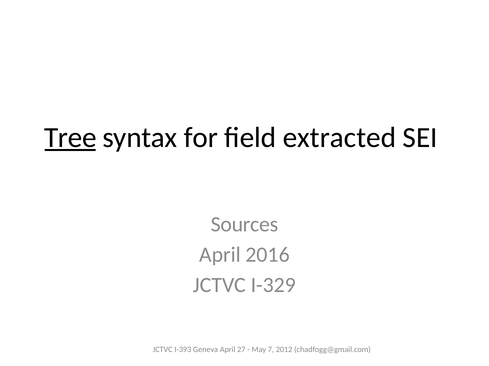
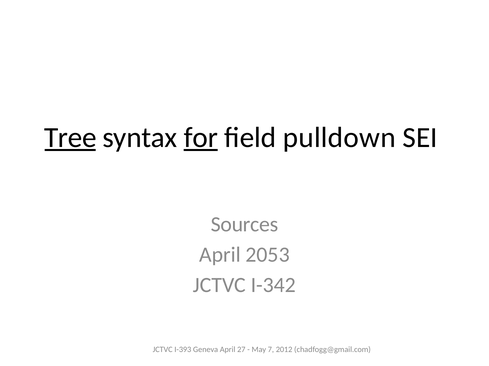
for underline: none -> present (201, 138)
extracted: extracted -> pulldown (339, 138)
2016: 2016 -> 2053 (268, 255)
I-329: I-329 -> I-342 (273, 286)
